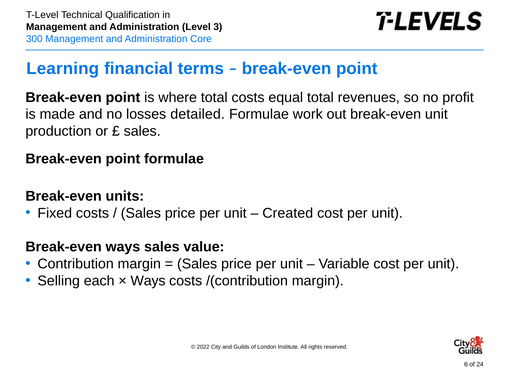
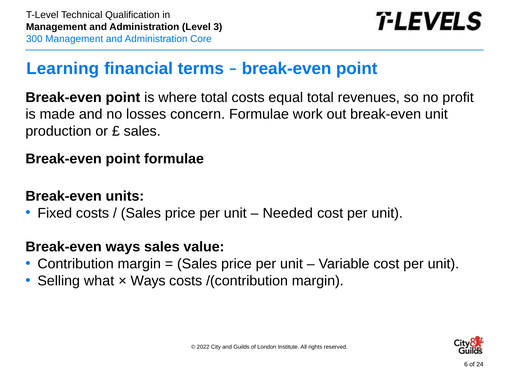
detailed: detailed -> concern (198, 115)
Created: Created -> Needed (288, 214)
each: each -> what (99, 281)
